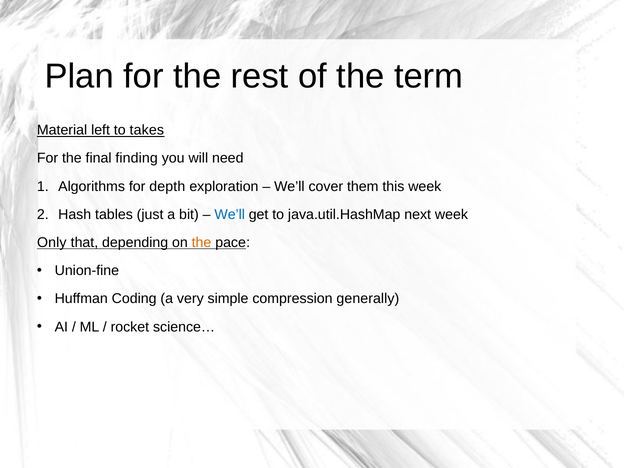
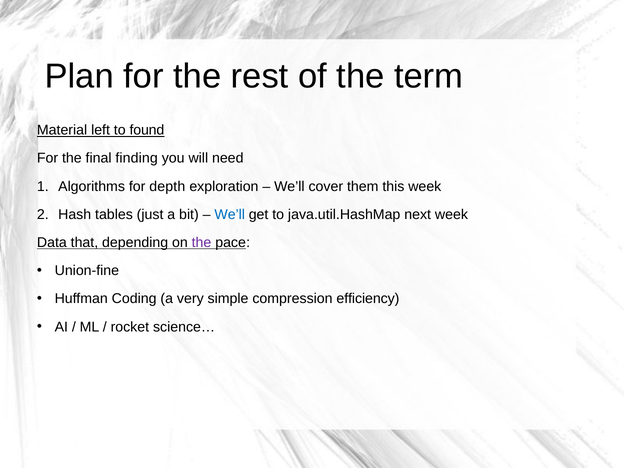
takes: takes -> found (147, 130)
Only: Only -> Data (52, 243)
the colour: orange -> purple (202, 243)
generally: generally -> efficiency (368, 299)
